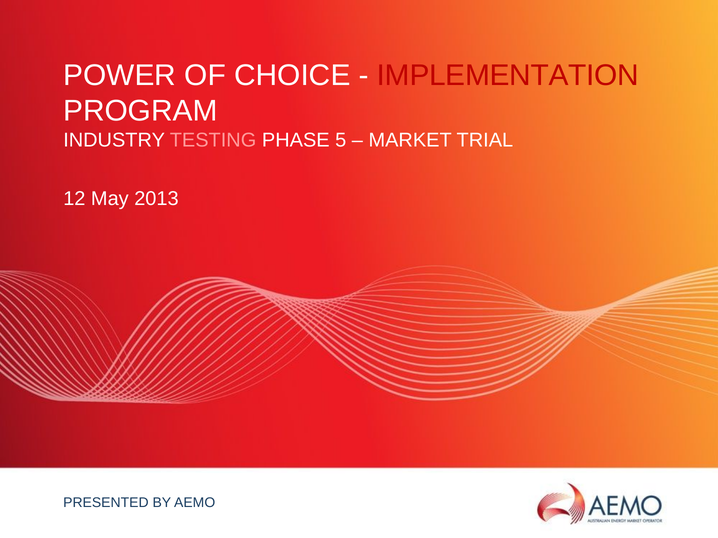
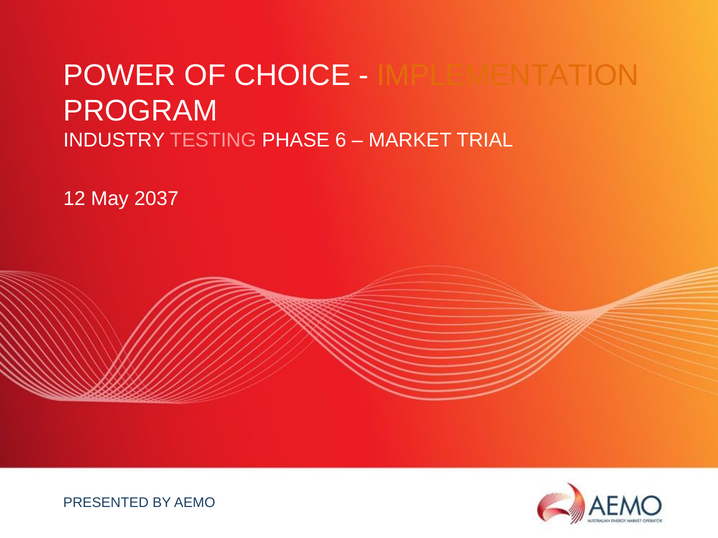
IMPLEMENTATION colour: red -> orange (508, 75)
5: 5 -> 6 (341, 140)
2013: 2013 -> 2037 (156, 199)
